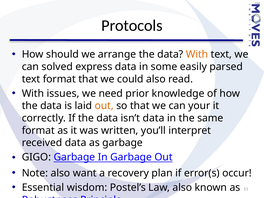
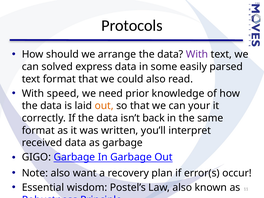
With colour: orange -> purple (197, 54)
issues: issues -> speed (63, 93)
isn’t data: data -> back (154, 118)
